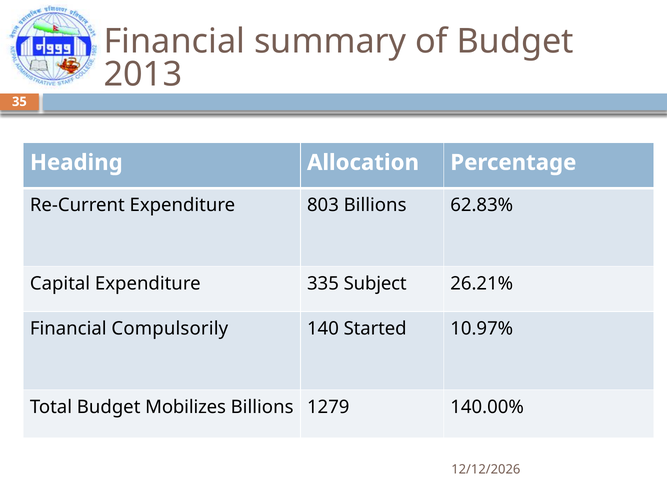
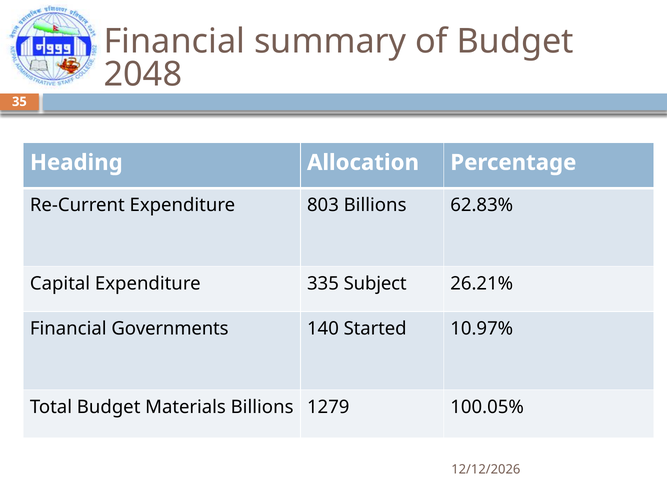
2013: 2013 -> 2048 (143, 74)
Compulsorily: Compulsorily -> Governments (170, 328)
Mobilizes: Mobilizes -> Materials (186, 406)
140.00%: 140.00% -> 100.05% (487, 406)
